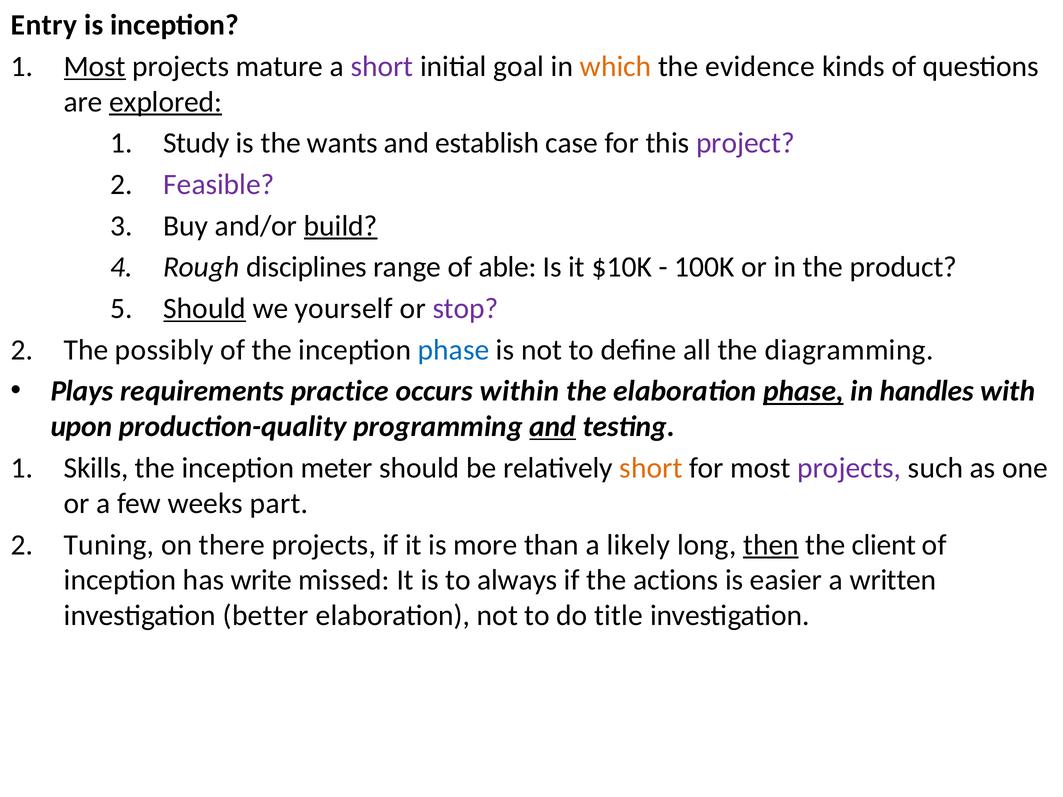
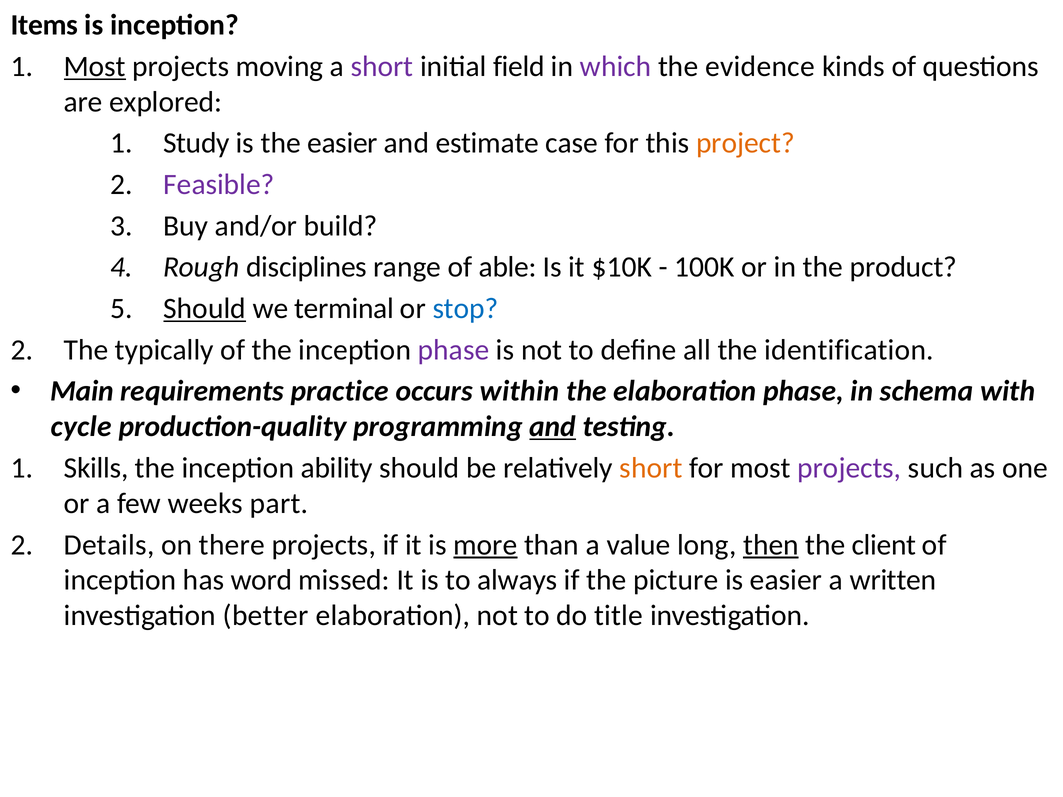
Entry: Entry -> Items (44, 25)
mature: mature -> moving (279, 66)
goal: goal -> field (519, 66)
which colour: orange -> purple (616, 66)
explored underline: present -> none (166, 102)
the wants: wants -> easier (342, 143)
establish: establish -> estimate (487, 143)
project colour: purple -> orange (745, 143)
build underline: present -> none (341, 226)
yourself: yourself -> terminal (344, 309)
stop colour: purple -> blue (465, 309)
possibly: possibly -> typically (164, 350)
phase colour: blue -> purple (454, 350)
diagramming: diagramming -> identification (849, 350)
Plays: Plays -> Main (82, 391)
phase underline: present -> none (803, 391)
handles: handles -> schema (927, 391)
upon: upon -> cycle (81, 427)
meter: meter -> ability (337, 468)
Tuning: Tuning -> Details (109, 545)
more underline: none -> present (485, 545)
likely: likely -> value (639, 545)
write: write -> word (261, 580)
actions: actions -> picture (676, 580)
